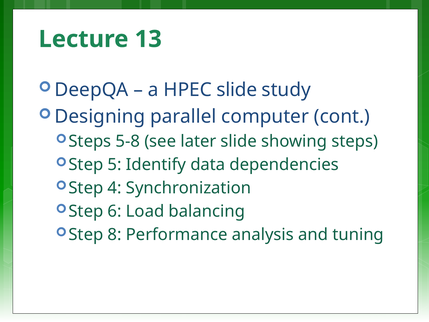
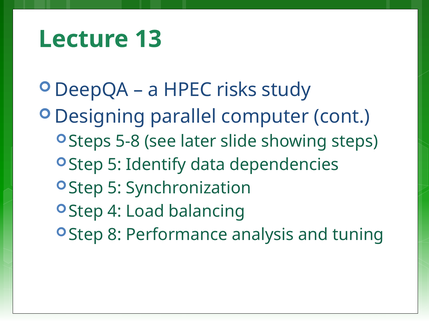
HPEC slide: slide -> risks (237, 90)
4: 4 -> 5 (115, 188)
6: 6 -> 4 (115, 211)
